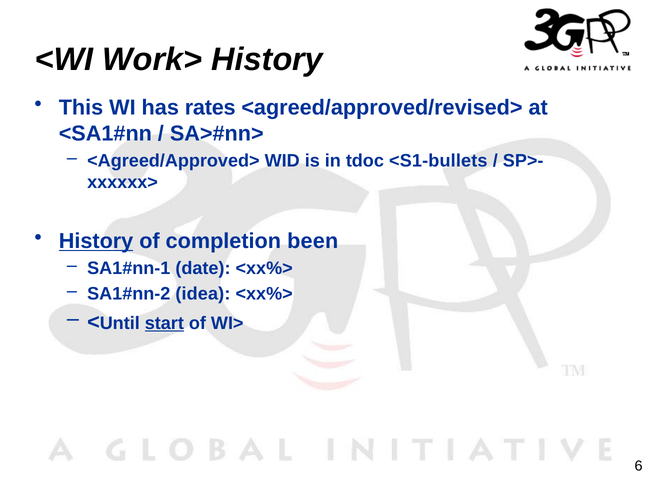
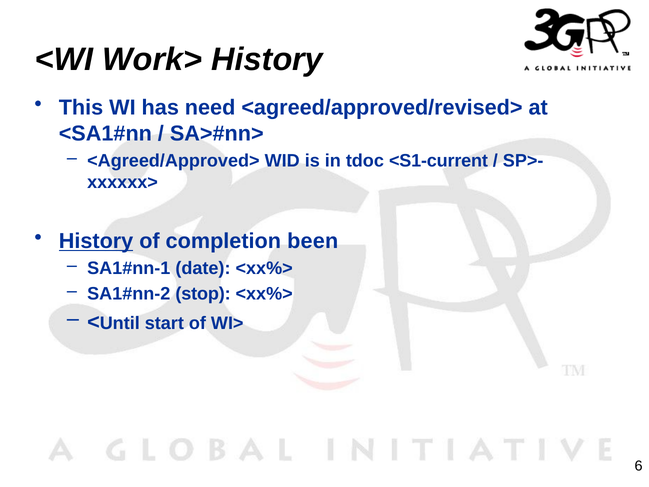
rates: rates -> need (210, 108)
<S1-bullets: <S1-bullets -> <S1-current (438, 161)
idea: idea -> stop (203, 293)
start underline: present -> none (164, 323)
